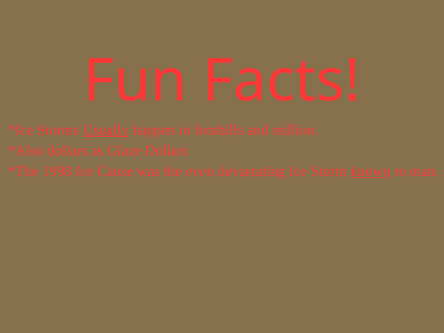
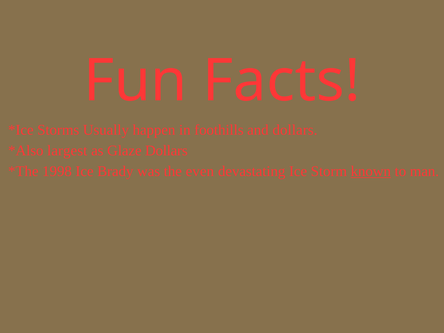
Usually underline: present -> none (106, 130)
and million: million -> dollars (295, 130)
dollars: dollars -> largest (67, 151)
Cause: Cause -> Brady (115, 171)
